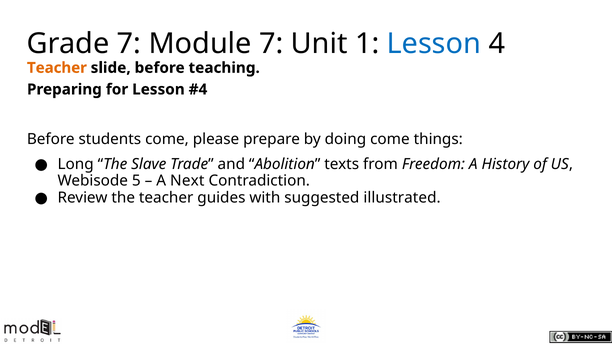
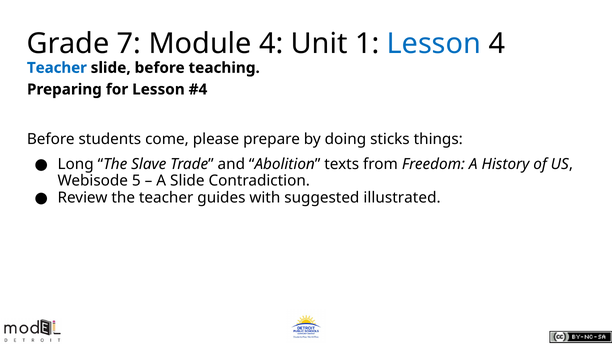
Module 7: 7 -> 4 (271, 44)
Teacher colour: orange -> blue (57, 68)
doing come: come -> sticks (390, 140)
A Next: Next -> Slide (187, 181)
